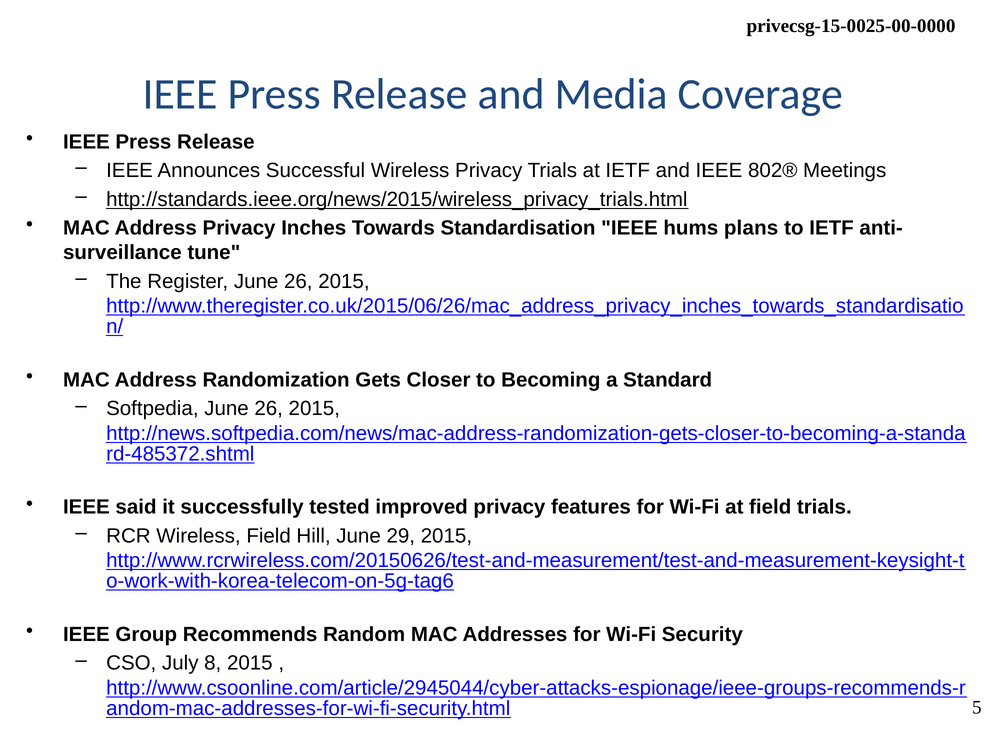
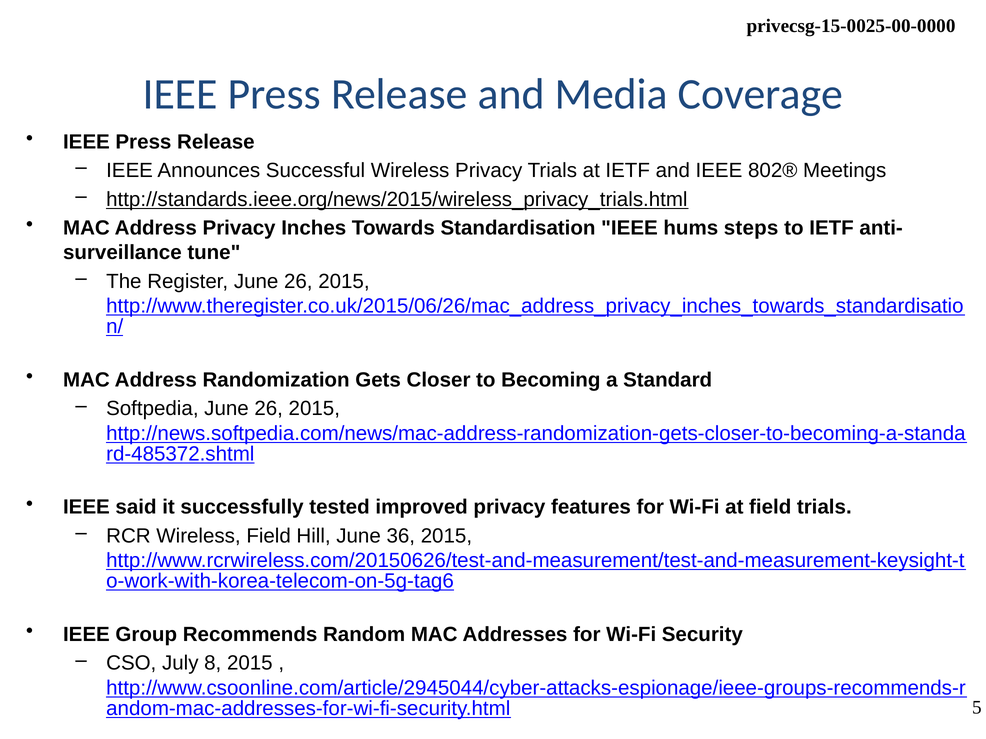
plans: plans -> steps (751, 228)
29: 29 -> 36 (401, 536)
